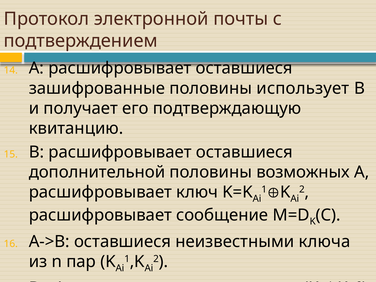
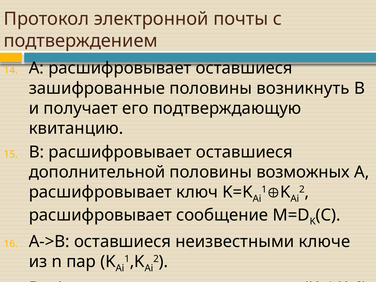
использует: использует -> возникнуть (303, 88)
ключа: ключа -> ключе (325, 242)
